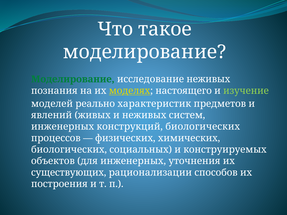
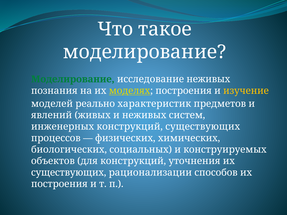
моделях настоящего: настоящего -> построения (184, 91)
изучение colour: light green -> yellow (246, 91)
конструкций биологических: биологических -> существующих (203, 127)
для инженерных: инженерных -> конструкций (133, 161)
